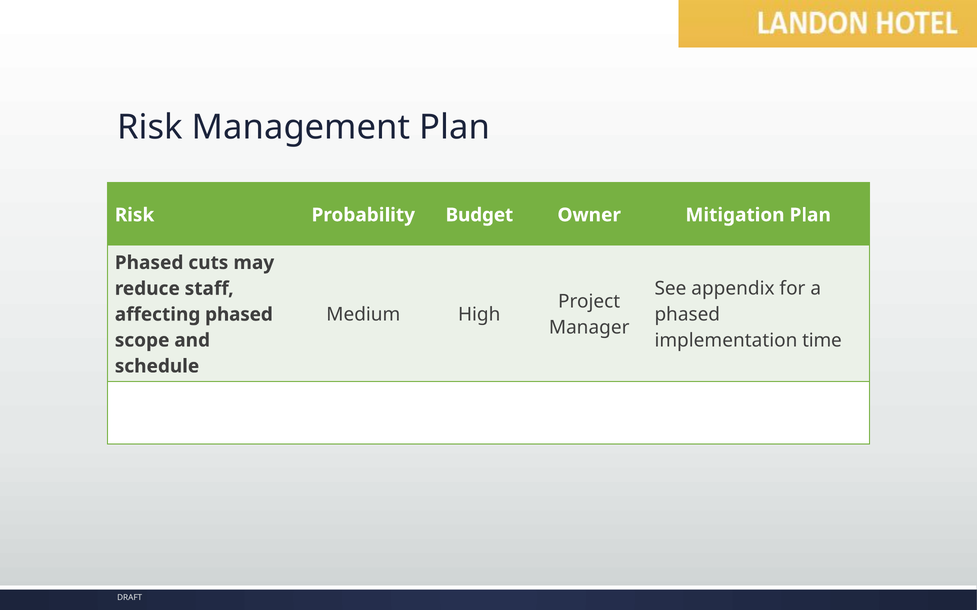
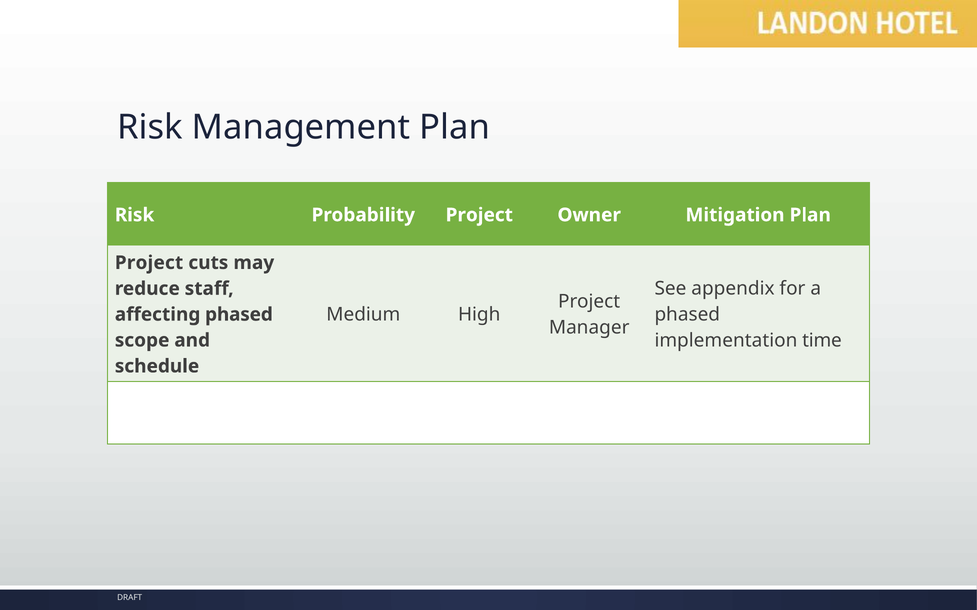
Probability Budget: Budget -> Project (479, 215)
Phased: Phased -> Project (149, 263)
